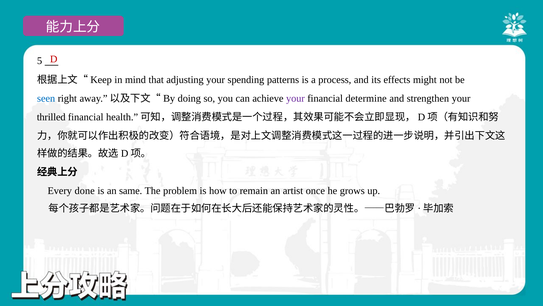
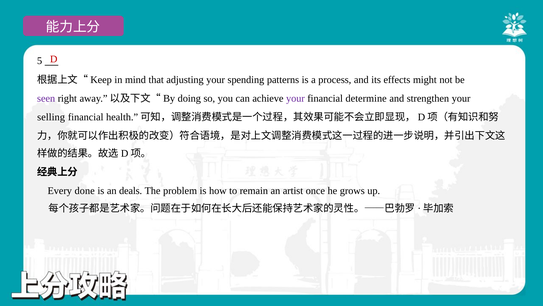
seen colour: blue -> purple (46, 98)
thrilled: thrilled -> selling (51, 117)
same: same -> deals (131, 190)
